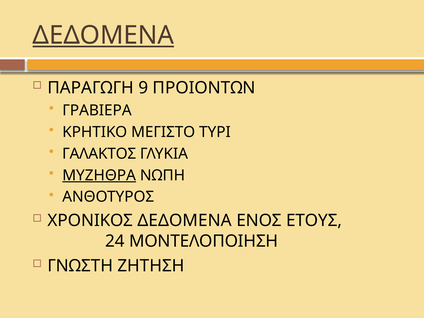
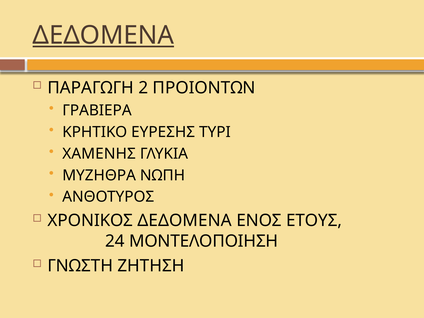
9: 9 -> 2 (143, 88)
ΜΕΓΙΣΤΟ: ΜΕΓΙΣΤΟ -> ΕΥΡΕΣΗΣ (163, 132)
ΓΑΛΑΚΤΟΣ: ΓΑΛΑΚΤΟΣ -> ΧΑΜΕΝΗΣ (99, 154)
ΜΥΖΗΘΡΑ underline: present -> none (99, 175)
